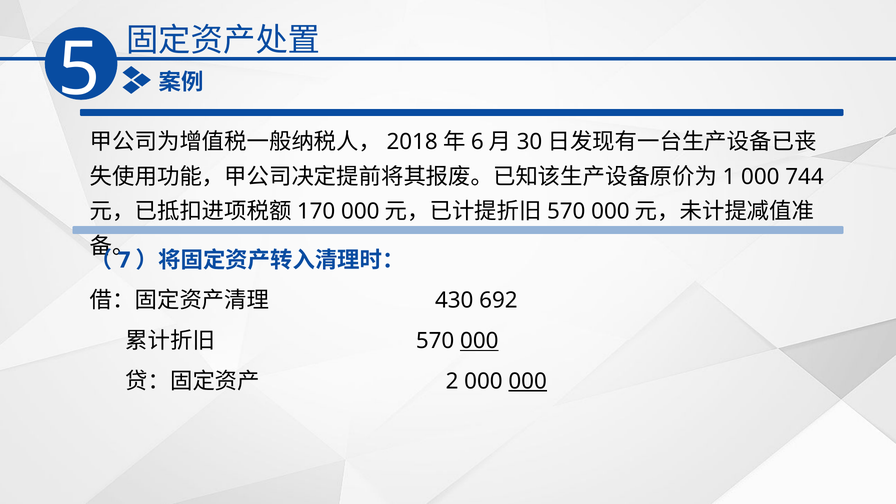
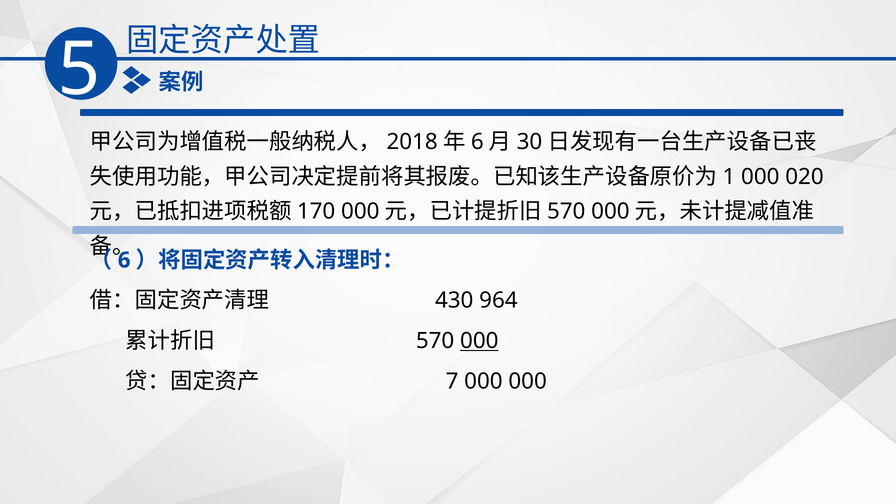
744: 744 -> 020 (805, 177)
7: 7 -> 6 (124, 260)
692: 692 -> 964 (498, 300)
2: 2 -> 7 (452, 381)
000 underline: present -> none (528, 381)
